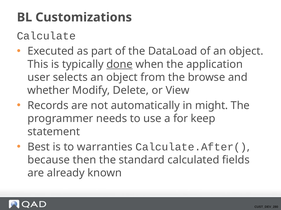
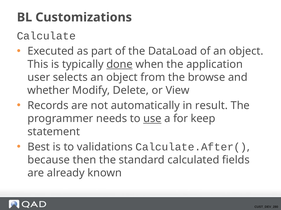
might: might -> result (211, 106)
use underline: none -> present (152, 119)
warranties: warranties -> validations (105, 147)
